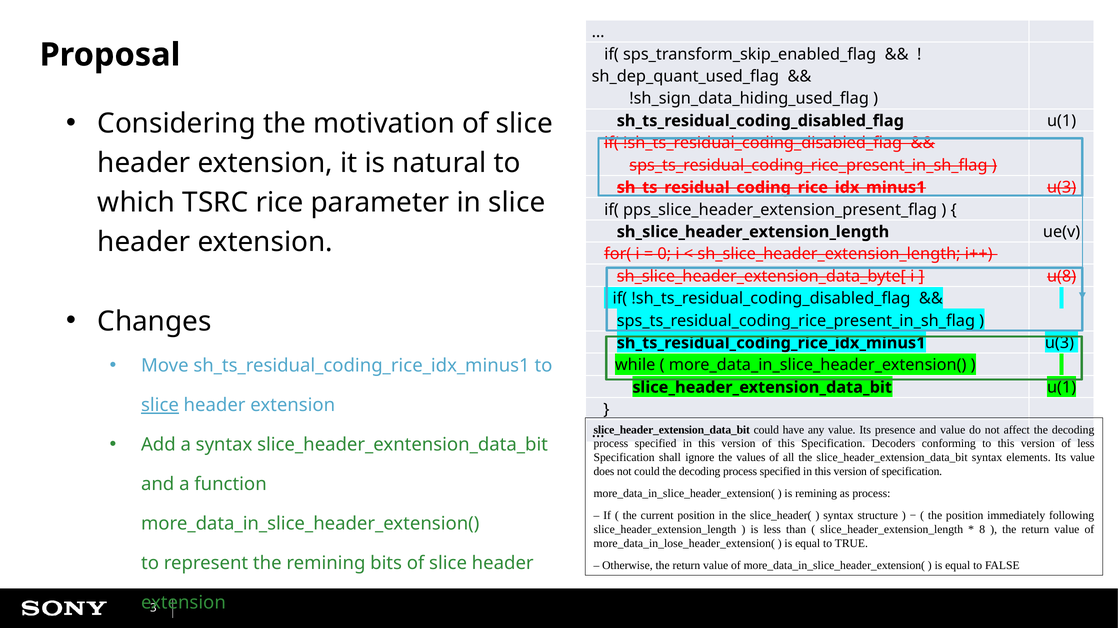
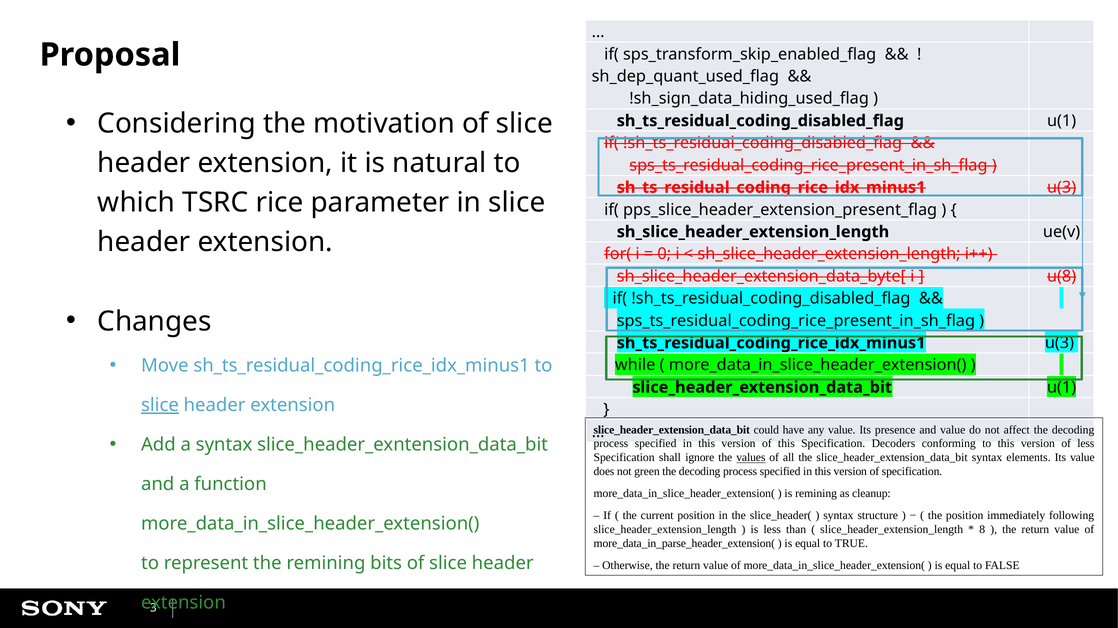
values underline: none -> present (751, 458)
not could: could -> green (647, 472)
as process: process -> cleanup (871, 494)
more_data_in_lose_header_extension(: more_data_in_lose_header_extension( -> more_data_in_parse_header_extension( (684, 544)
